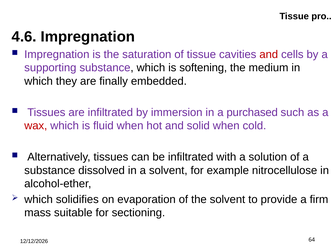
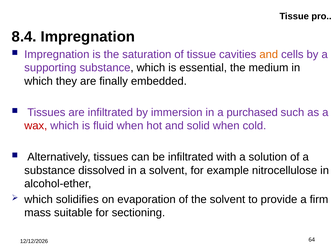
4.6: 4.6 -> 8.4 (24, 37)
and colour: red -> orange (269, 54)
softening: softening -> essential (203, 68)
